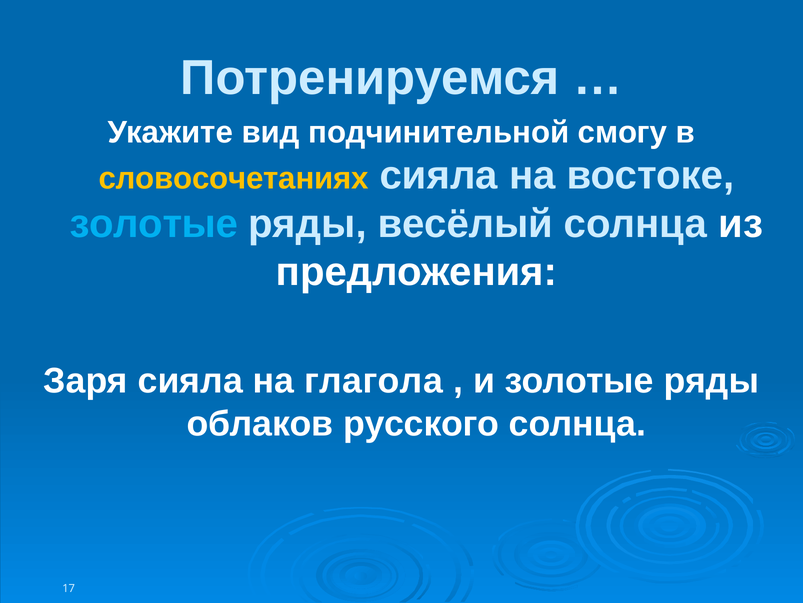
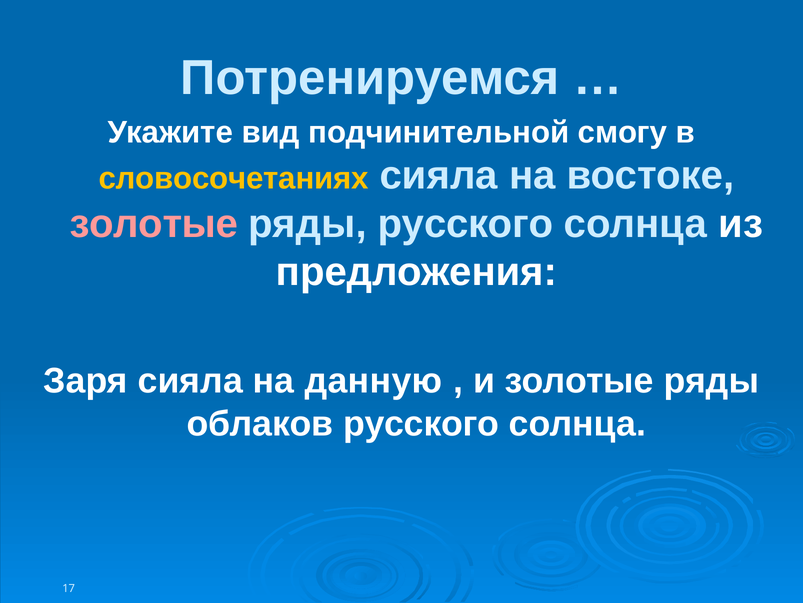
золотые colour: light blue -> pink (154, 224)
ряды весёлый: весёлый -> русского (465, 224)
глагола: глагола -> данную (374, 380)
